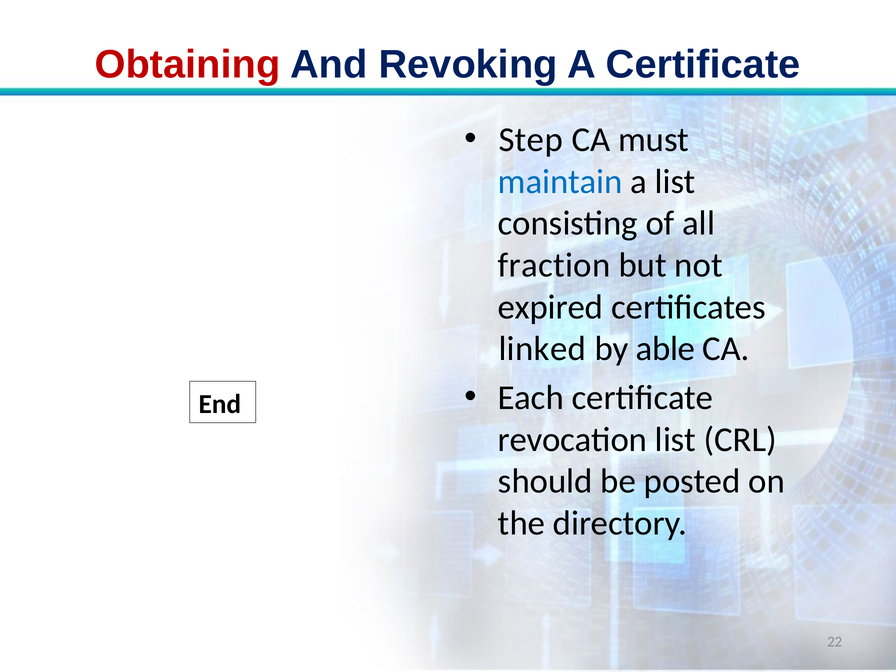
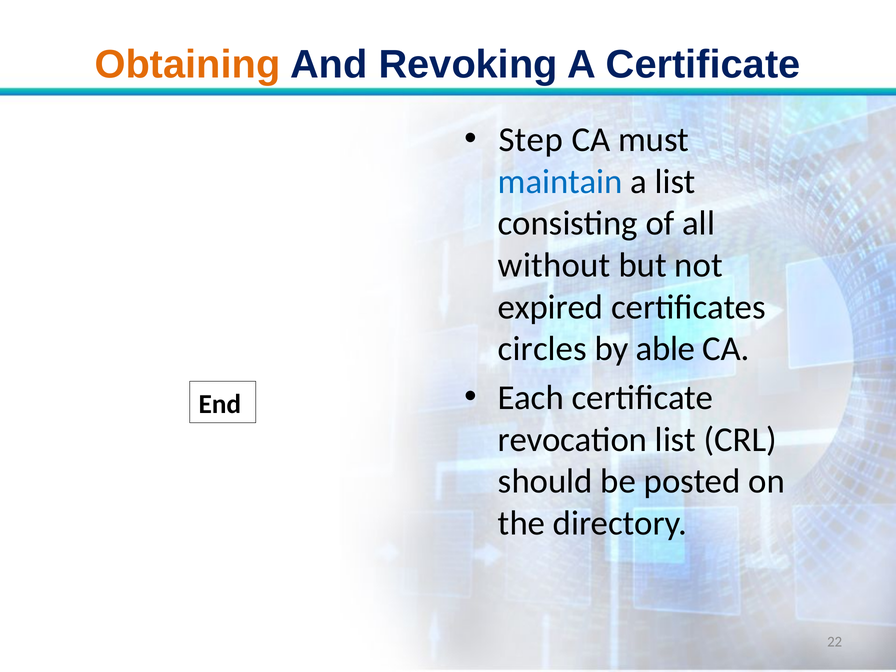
Obtaining colour: red -> orange (187, 65)
fraction: fraction -> without (554, 265)
linked: linked -> circles (542, 349)
